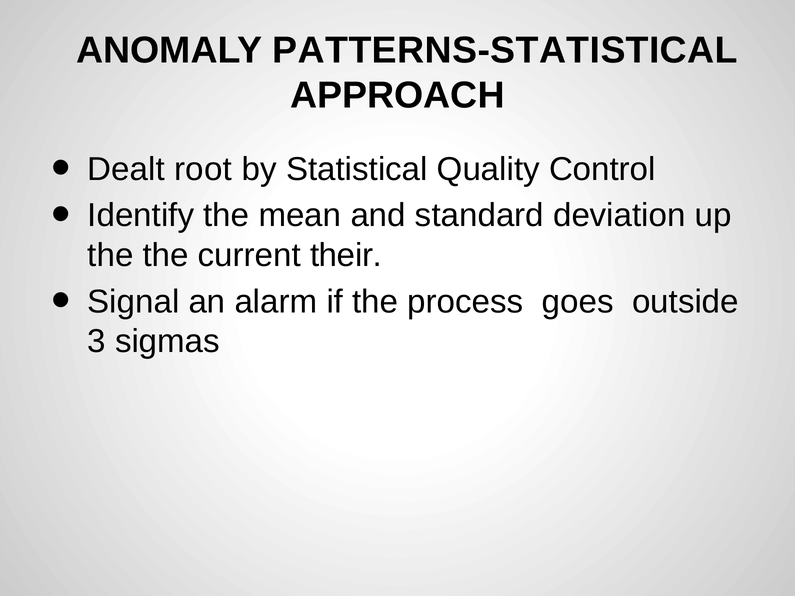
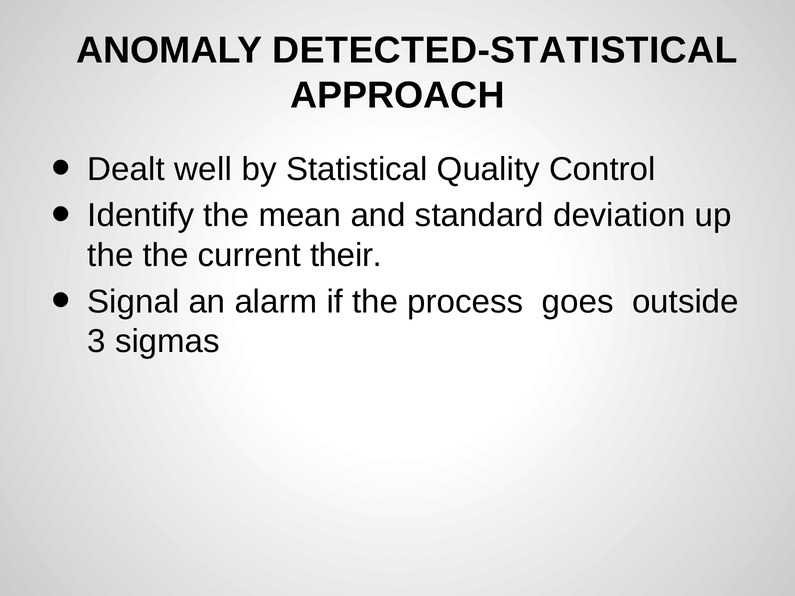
PATTERNS-STATISTICAL: PATTERNS-STATISTICAL -> DETECTED-STATISTICAL (505, 50)
root: root -> well (203, 169)
